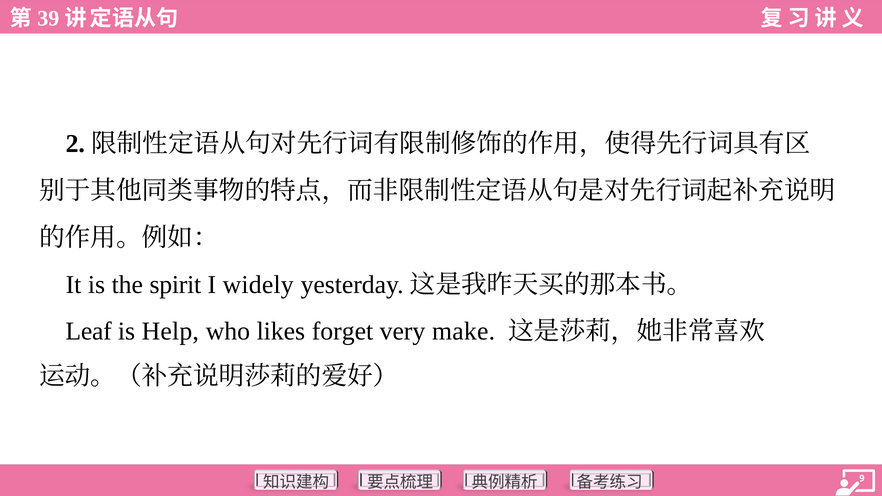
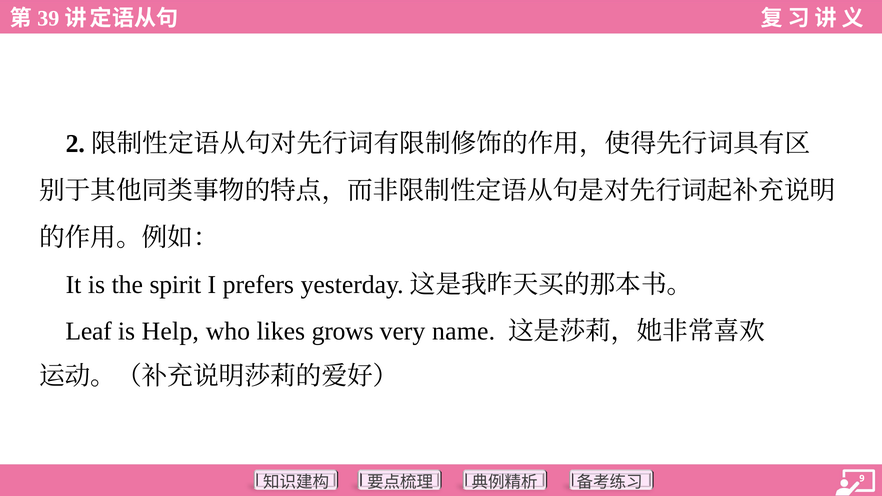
widely: widely -> prefers (258, 285)
forget: forget -> grows (343, 331)
make: make -> name (464, 331)
